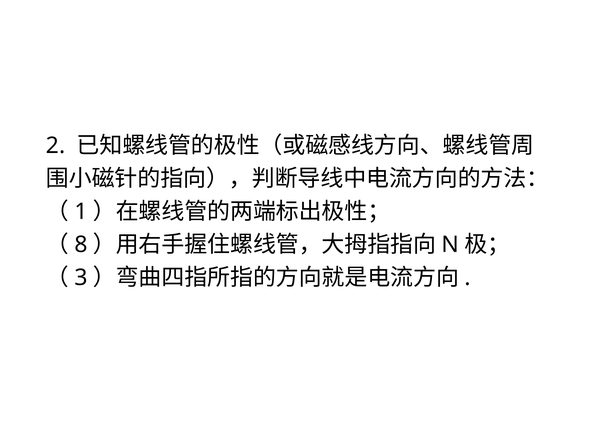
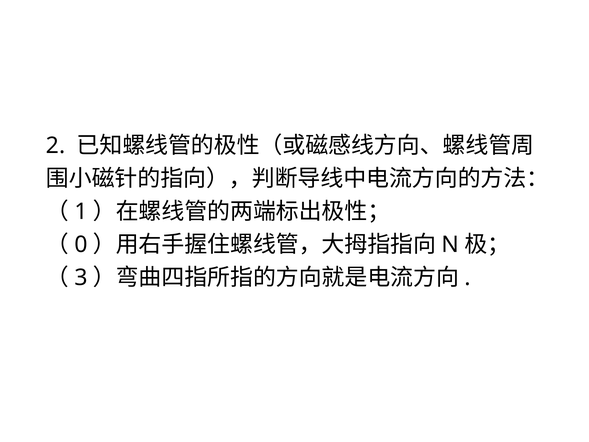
8: 8 -> 0 (81, 245)
